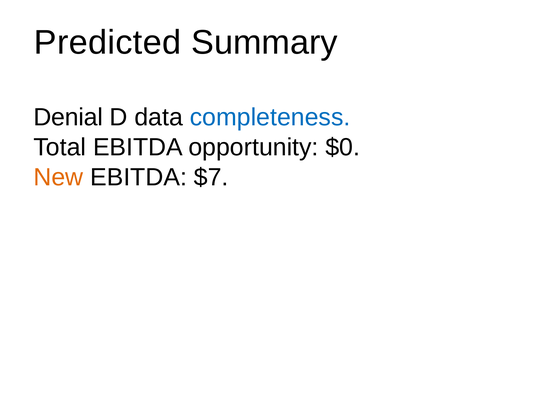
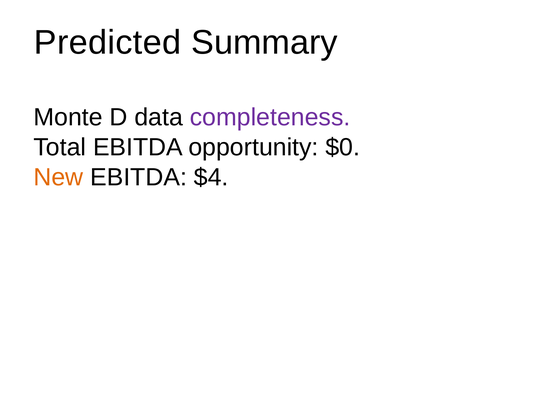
Denial: Denial -> Monte (68, 117)
completeness colour: blue -> purple (270, 117)
$7: $7 -> $4 (211, 177)
